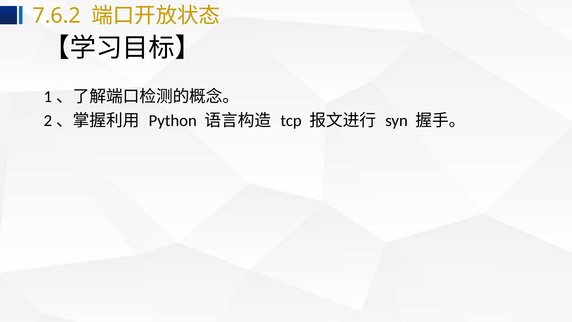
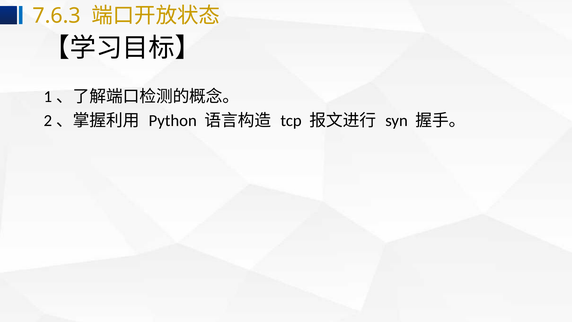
7.6.2: 7.6.2 -> 7.6.3 (57, 16)
